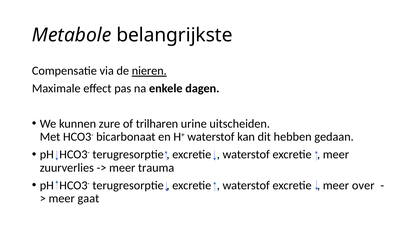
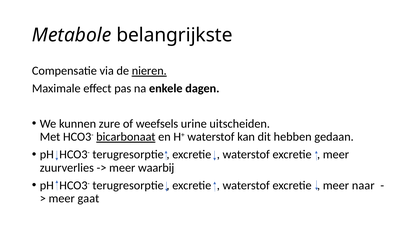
trilharen: trilharen -> weefsels (157, 124)
bicarbonaat underline: none -> present (126, 137)
trauma: trauma -> waarbij (156, 168)
over: over -> naar (363, 185)
